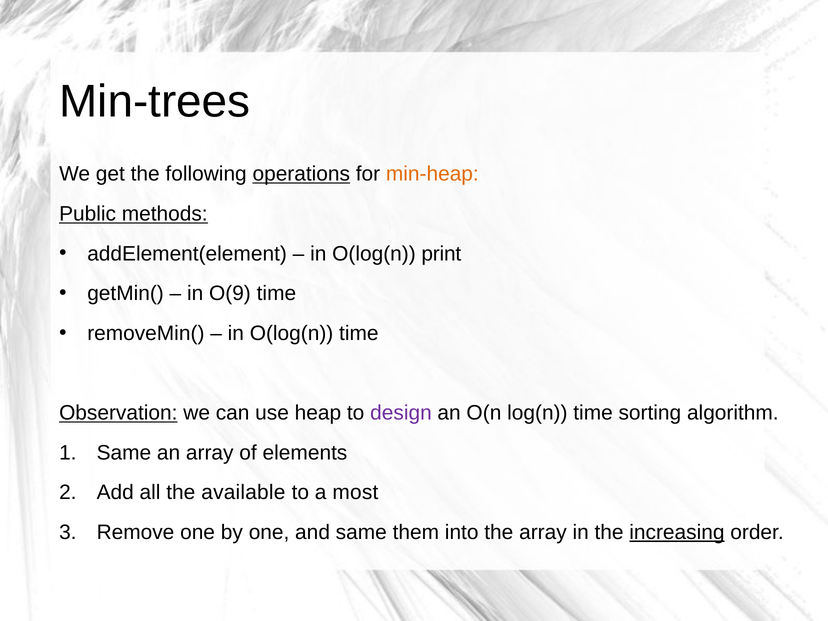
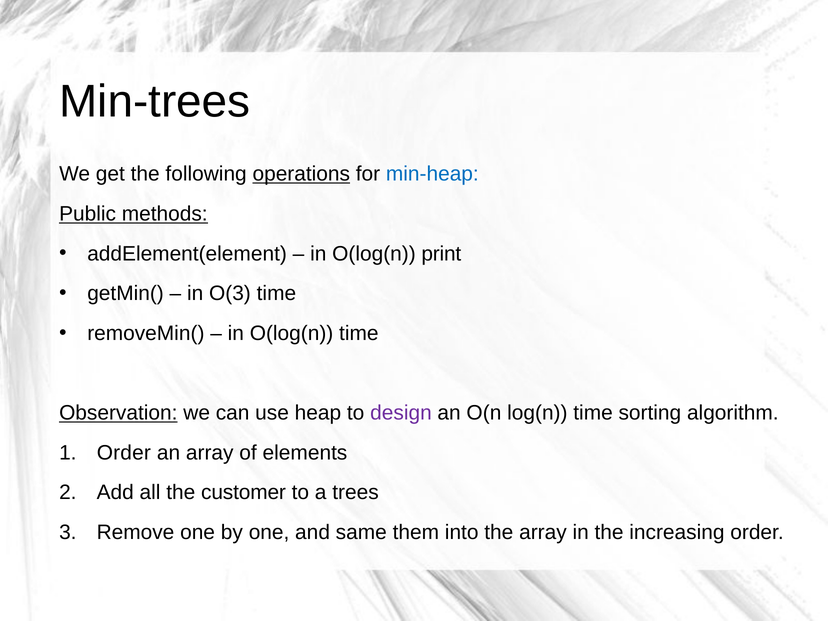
min-heap colour: orange -> blue (432, 174)
O(9: O(9 -> O(3 (230, 293)
Same: Same -> Order (124, 453)
available: available -> customer (244, 492)
most: most -> trees (355, 492)
increasing underline: present -> none (677, 532)
